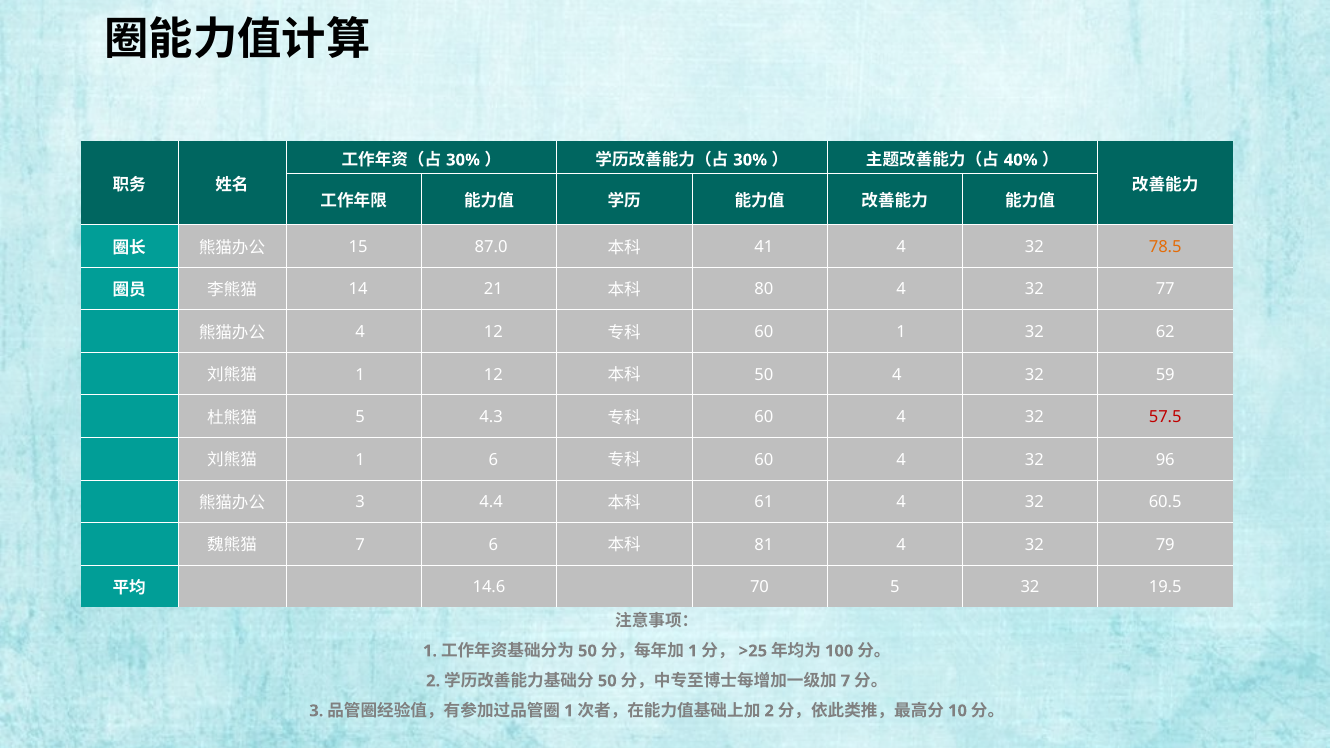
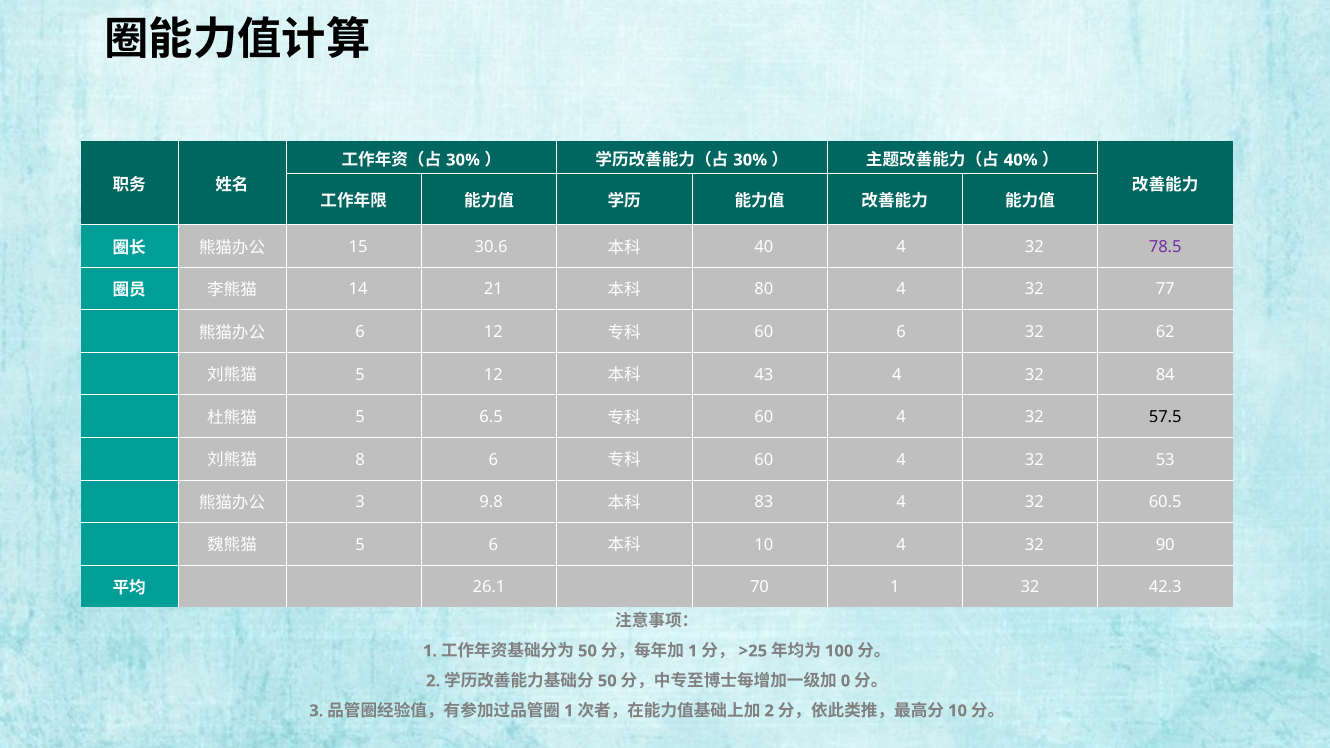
87.0: 87.0 -> 30.6 (491, 247)
41: 41 -> 40 (764, 247)
78.5 colour: orange -> purple (1165, 247)
4: 4 -> 6 (360, 332)
60 1: 1 -> 6 (901, 332)
1: 1 -> 5 (360, 375)
50: 50 -> 43 (764, 375)
59: 59 -> 84 (1165, 375)
4.3: 4.3 -> 6.5 (491, 417)
57.5 colour: red -> black (1165, 417)
1: 1 -> 8 (360, 460)
96: 96 -> 53 (1165, 460)
4.4: 4.4 -> 9.8 (491, 502)
61: 61 -> 83 (764, 502)
7: 7 -> 5 (360, 545)
81: 81 -> 10 (764, 545)
79: 79 -> 90 (1165, 545)
14.6: 14.6 -> 26.1 (489, 587)
70 5: 5 -> 1 (895, 587)
19.5: 19.5 -> 42.3 (1165, 587)
7: 7 -> 0 (846, 681)
